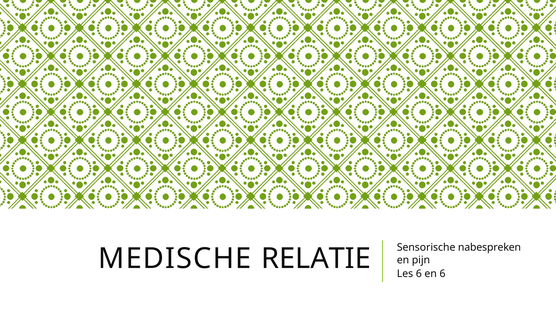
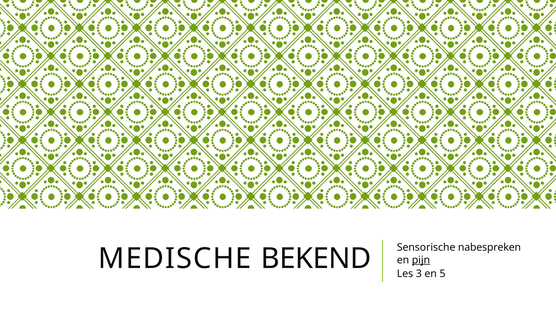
RELATIE: RELATIE -> BEKEND (316, 258)
pijn underline: none -> present (421, 260)
Les 6: 6 -> 3 (419, 273)
en 6: 6 -> 5 (443, 273)
